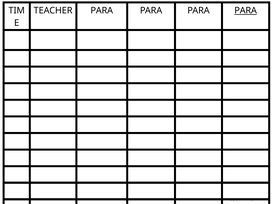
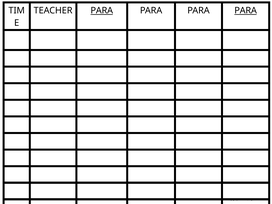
PARA underline: none -> present (102, 11)
